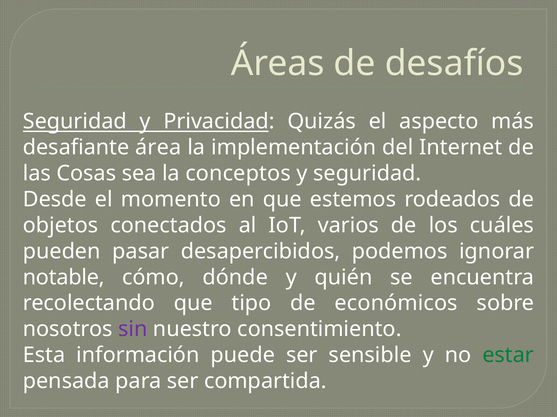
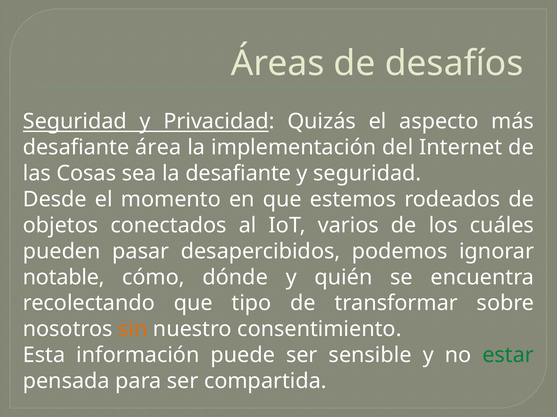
la conceptos: conceptos -> desafiante (238, 174)
económicos: económicos -> transformar (396, 304)
sin colour: purple -> orange (133, 330)
